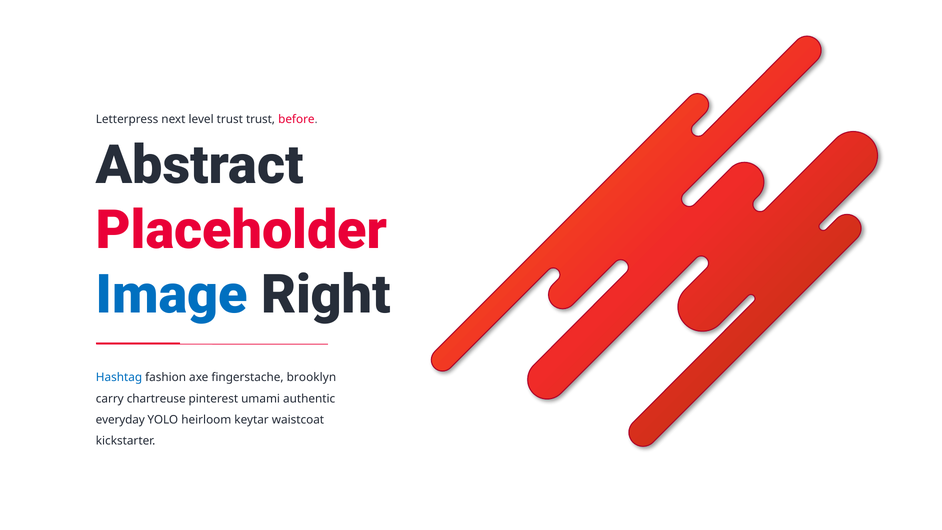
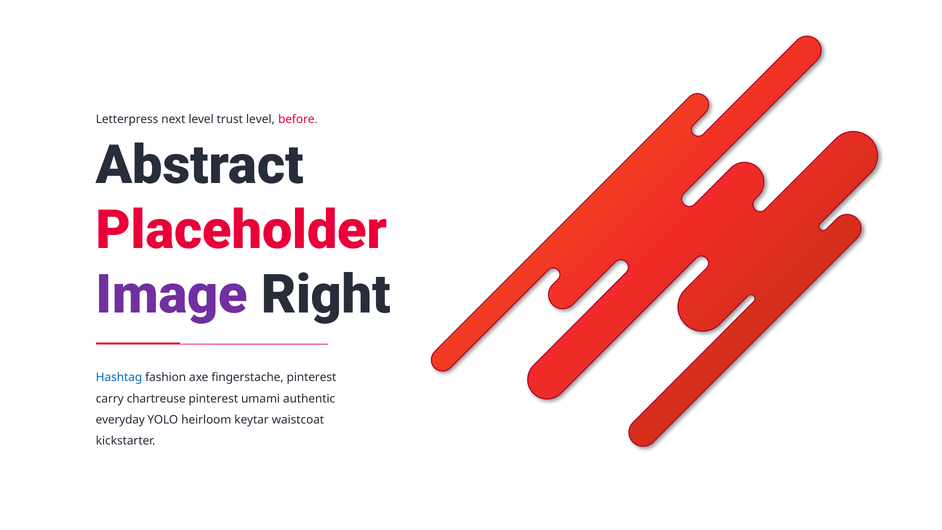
trust trust: trust -> level (260, 119)
Image colour: blue -> purple (172, 295)
fingerstache brooklyn: brooklyn -> pinterest (311, 377)
